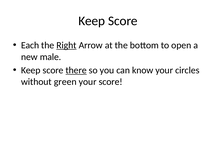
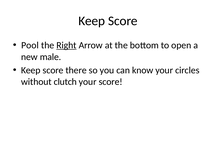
Each: Each -> Pool (30, 45)
there underline: present -> none (76, 70)
green: green -> clutch (65, 82)
